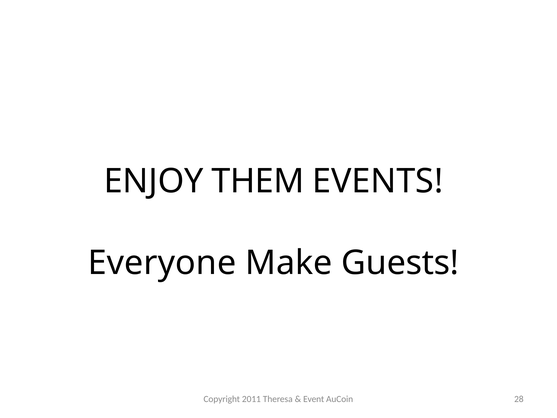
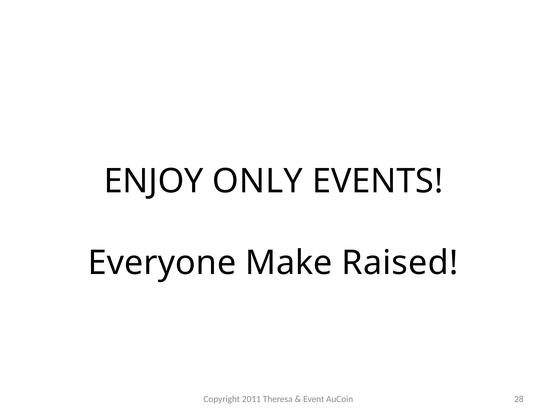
THEM: THEM -> ONLY (258, 181)
Guests: Guests -> Raised (400, 263)
